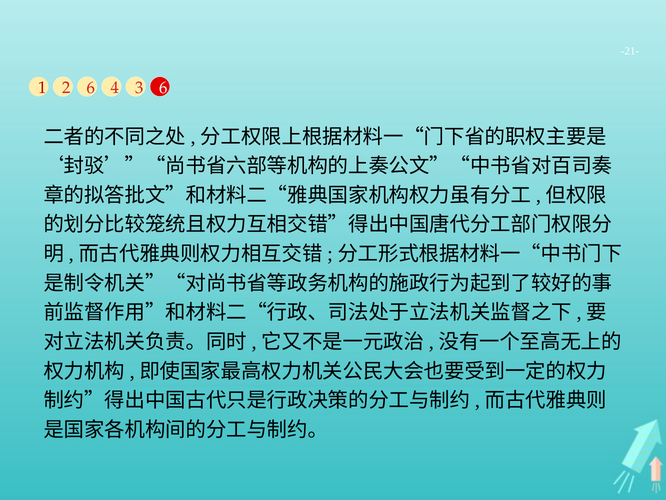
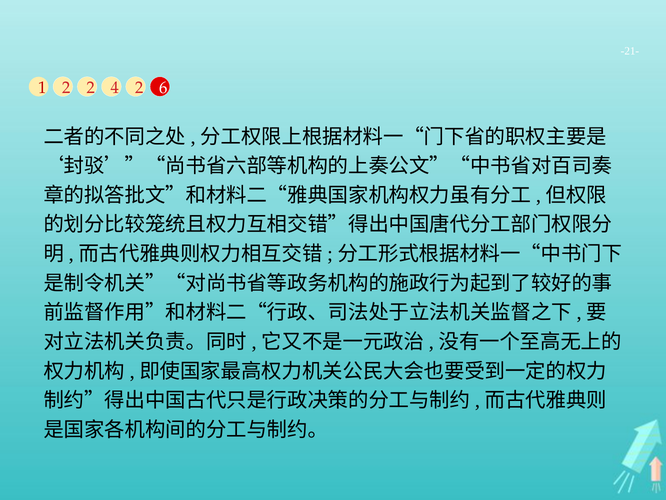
2 6: 6 -> 2 (91, 88)
4 3: 3 -> 2 (139, 88)
